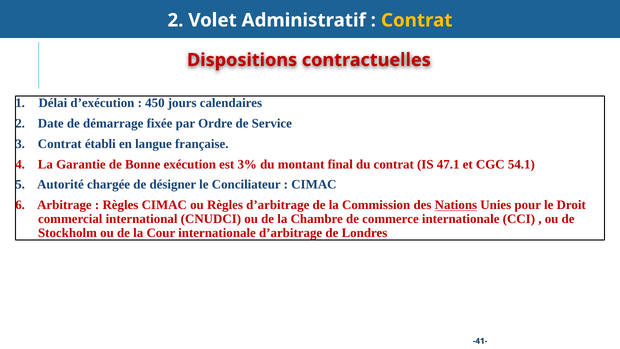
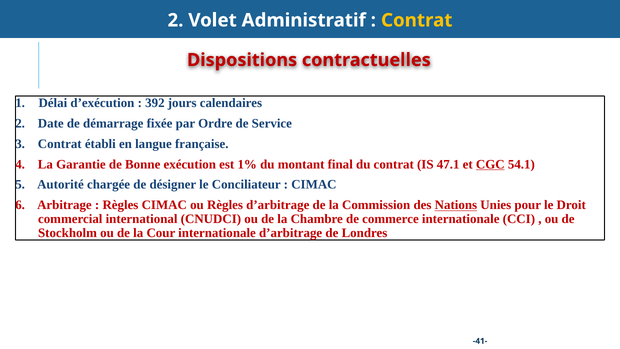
450: 450 -> 392 (155, 103)
3%: 3% -> 1% (247, 164)
CGC underline: none -> present (490, 164)
